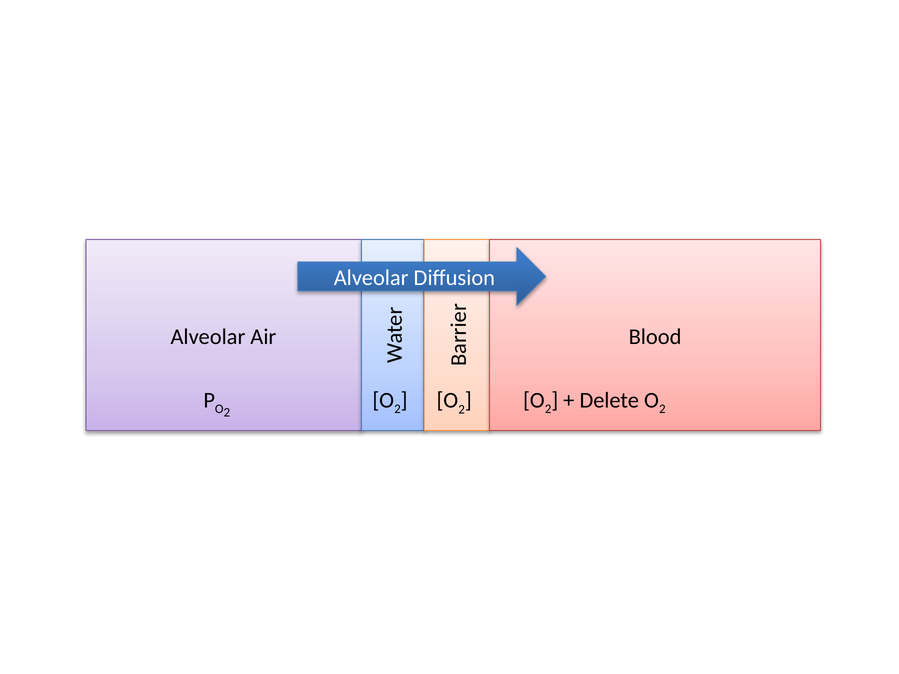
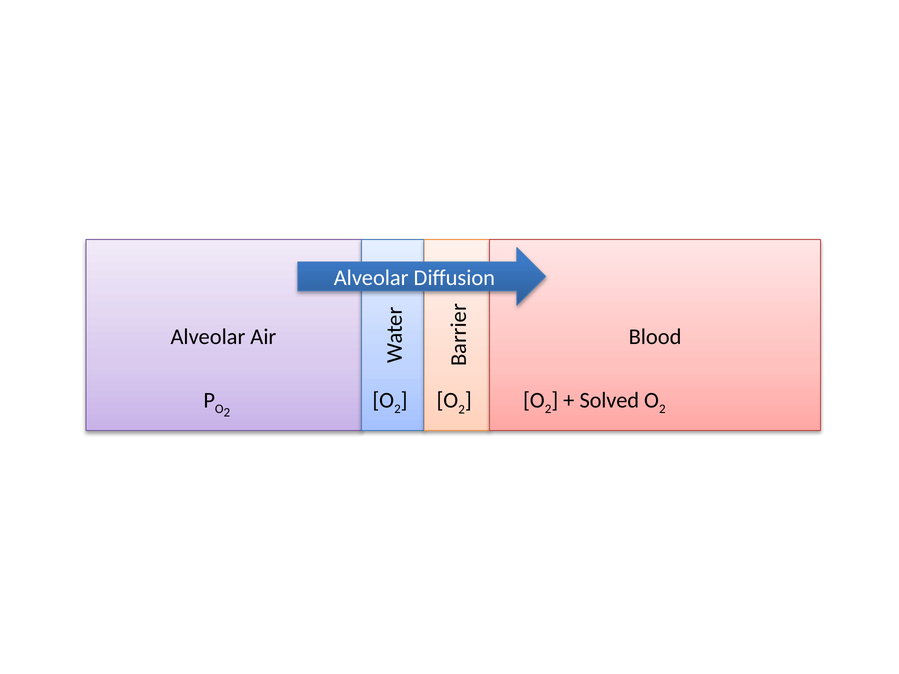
Delete: Delete -> Solved (609, 400)
